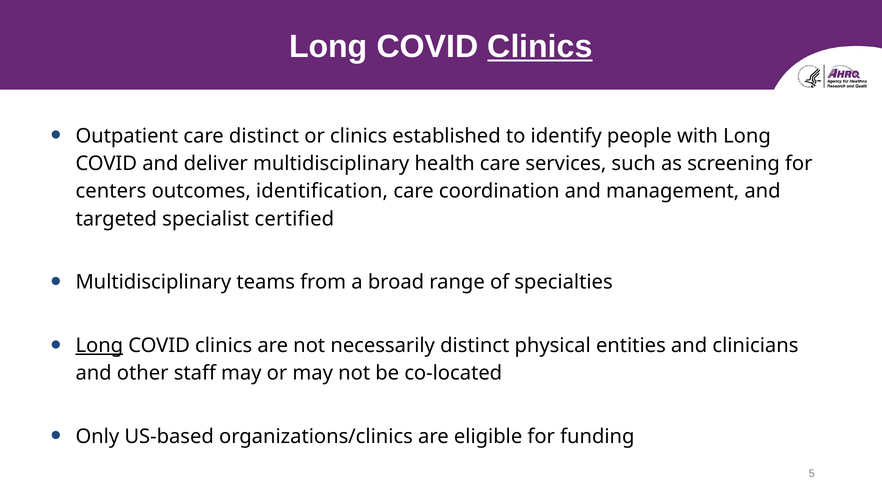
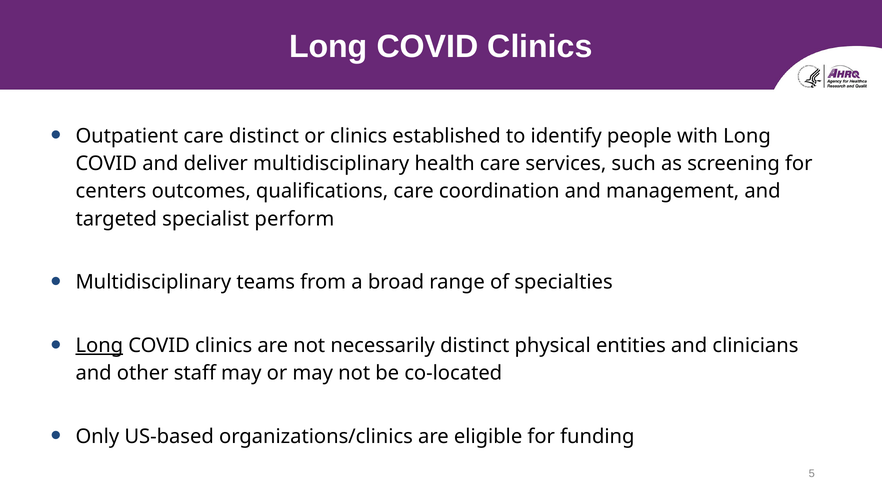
Clinics underline: present -> none (540, 47)
identification: identification -> qualifications (322, 191)
certified: certified -> perform (294, 219)
